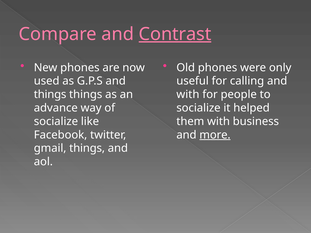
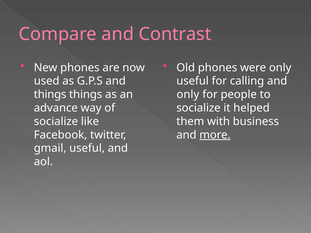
Contrast underline: present -> none (175, 34)
with: with -> only (188, 95)
gmail things: things -> useful (87, 148)
